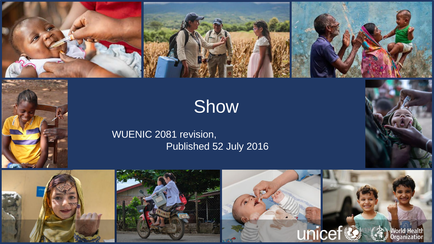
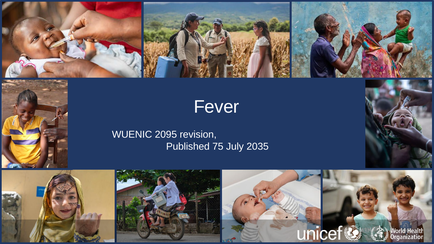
Show: Show -> Fever (217, 107)
2081: 2081 -> 2095 (166, 135)
52: 52 -> 75 (218, 147)
2016: 2016 -> 2035 (258, 147)
